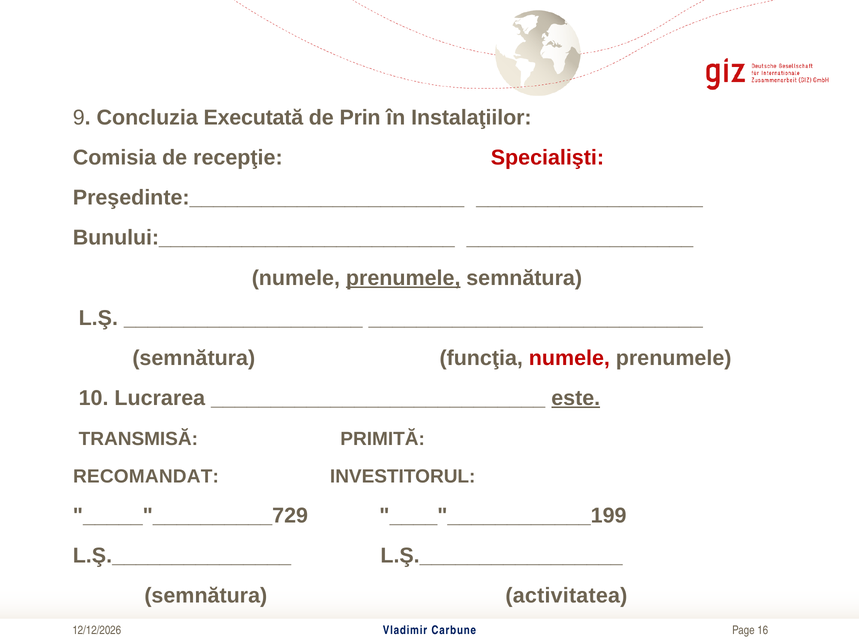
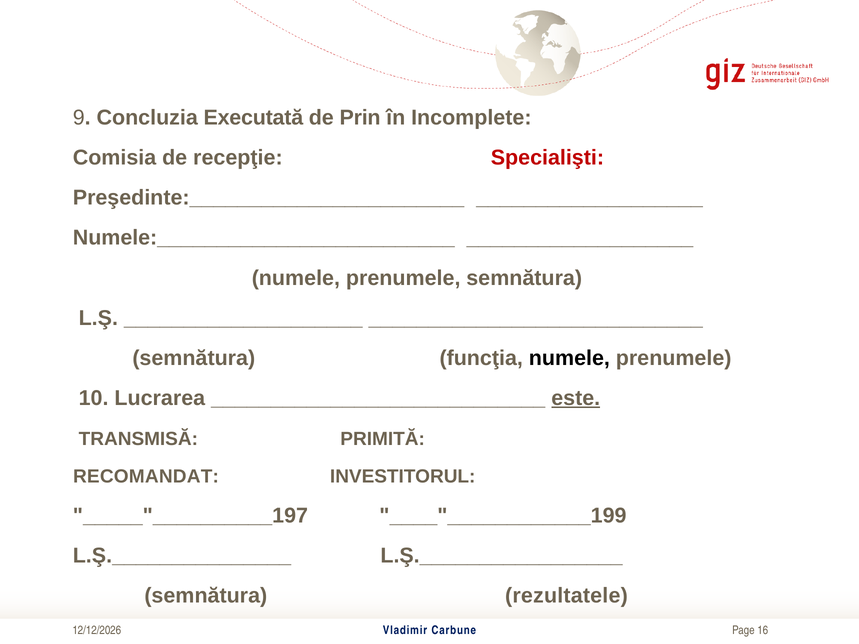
Instalaţiilor: Instalaţiilor -> Incomplete (471, 118)
Bunului:_________________________: Bunului:_________________________ -> Numele:_________________________ (264, 238)
prenumele underline: present -> none (403, 278)
numele colour: red -> black (569, 358)
_____"__________729: _____"__________729 -> _____"__________197 (190, 516)
activitatea: activitatea -> rezultatele (566, 596)
